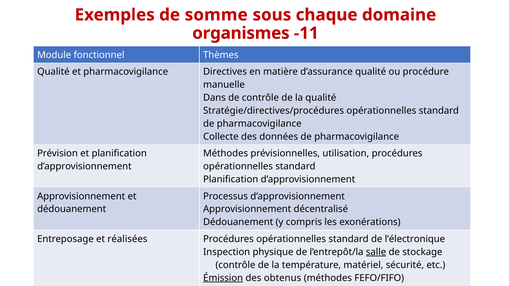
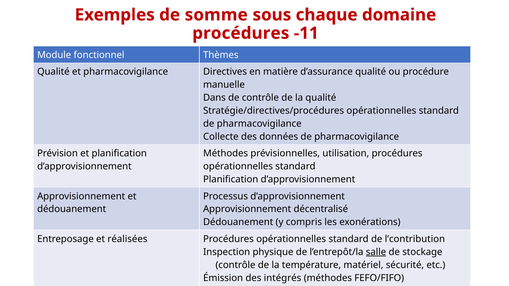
organismes: organismes -> procédures (241, 33)
l’électronique: l’électronique -> l’contribution (415, 239)
Émission underline: present -> none (223, 278)
obtenus: obtenus -> intégrés (283, 278)
